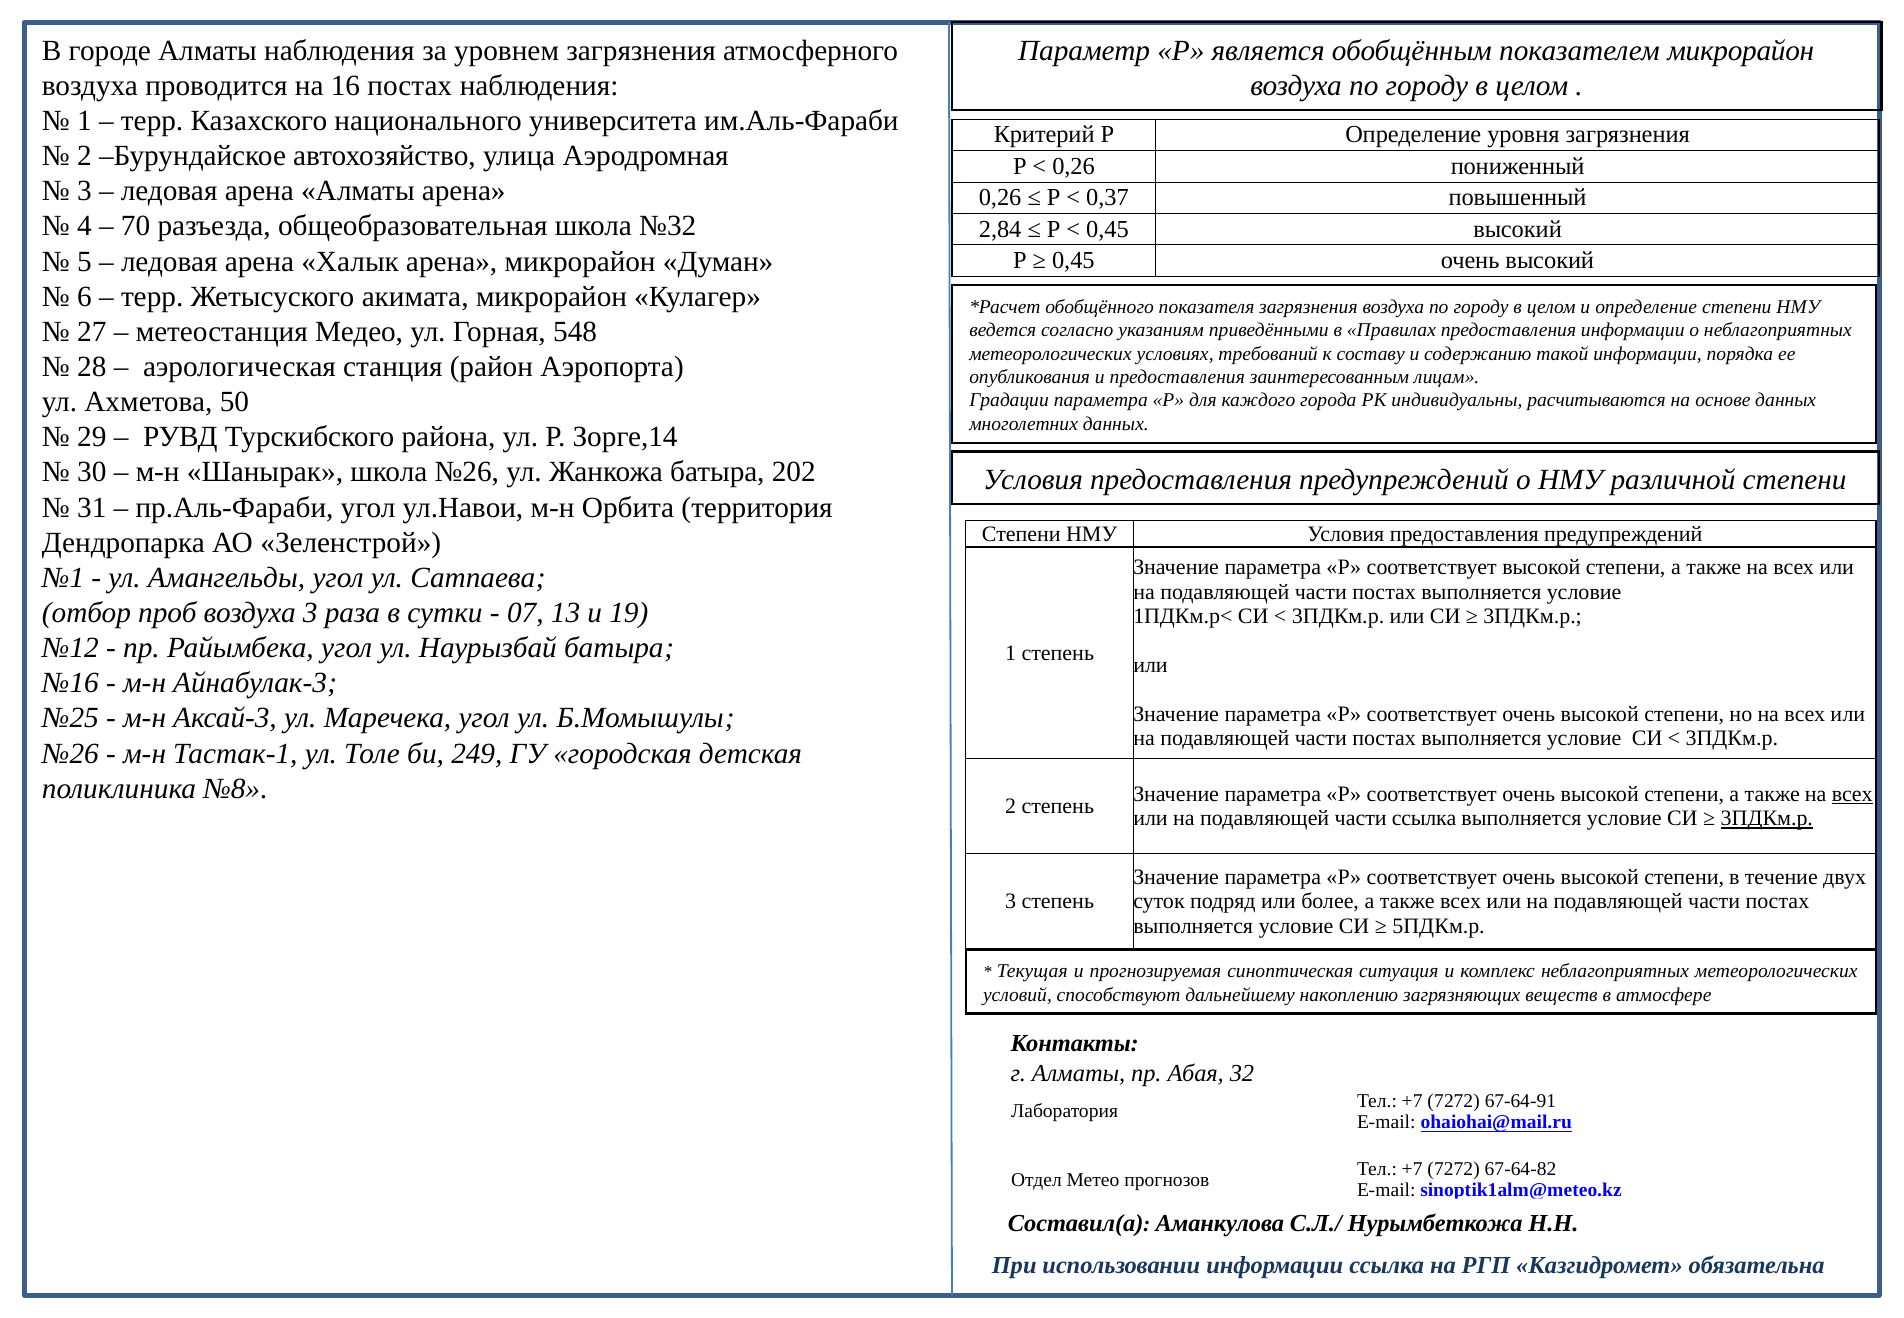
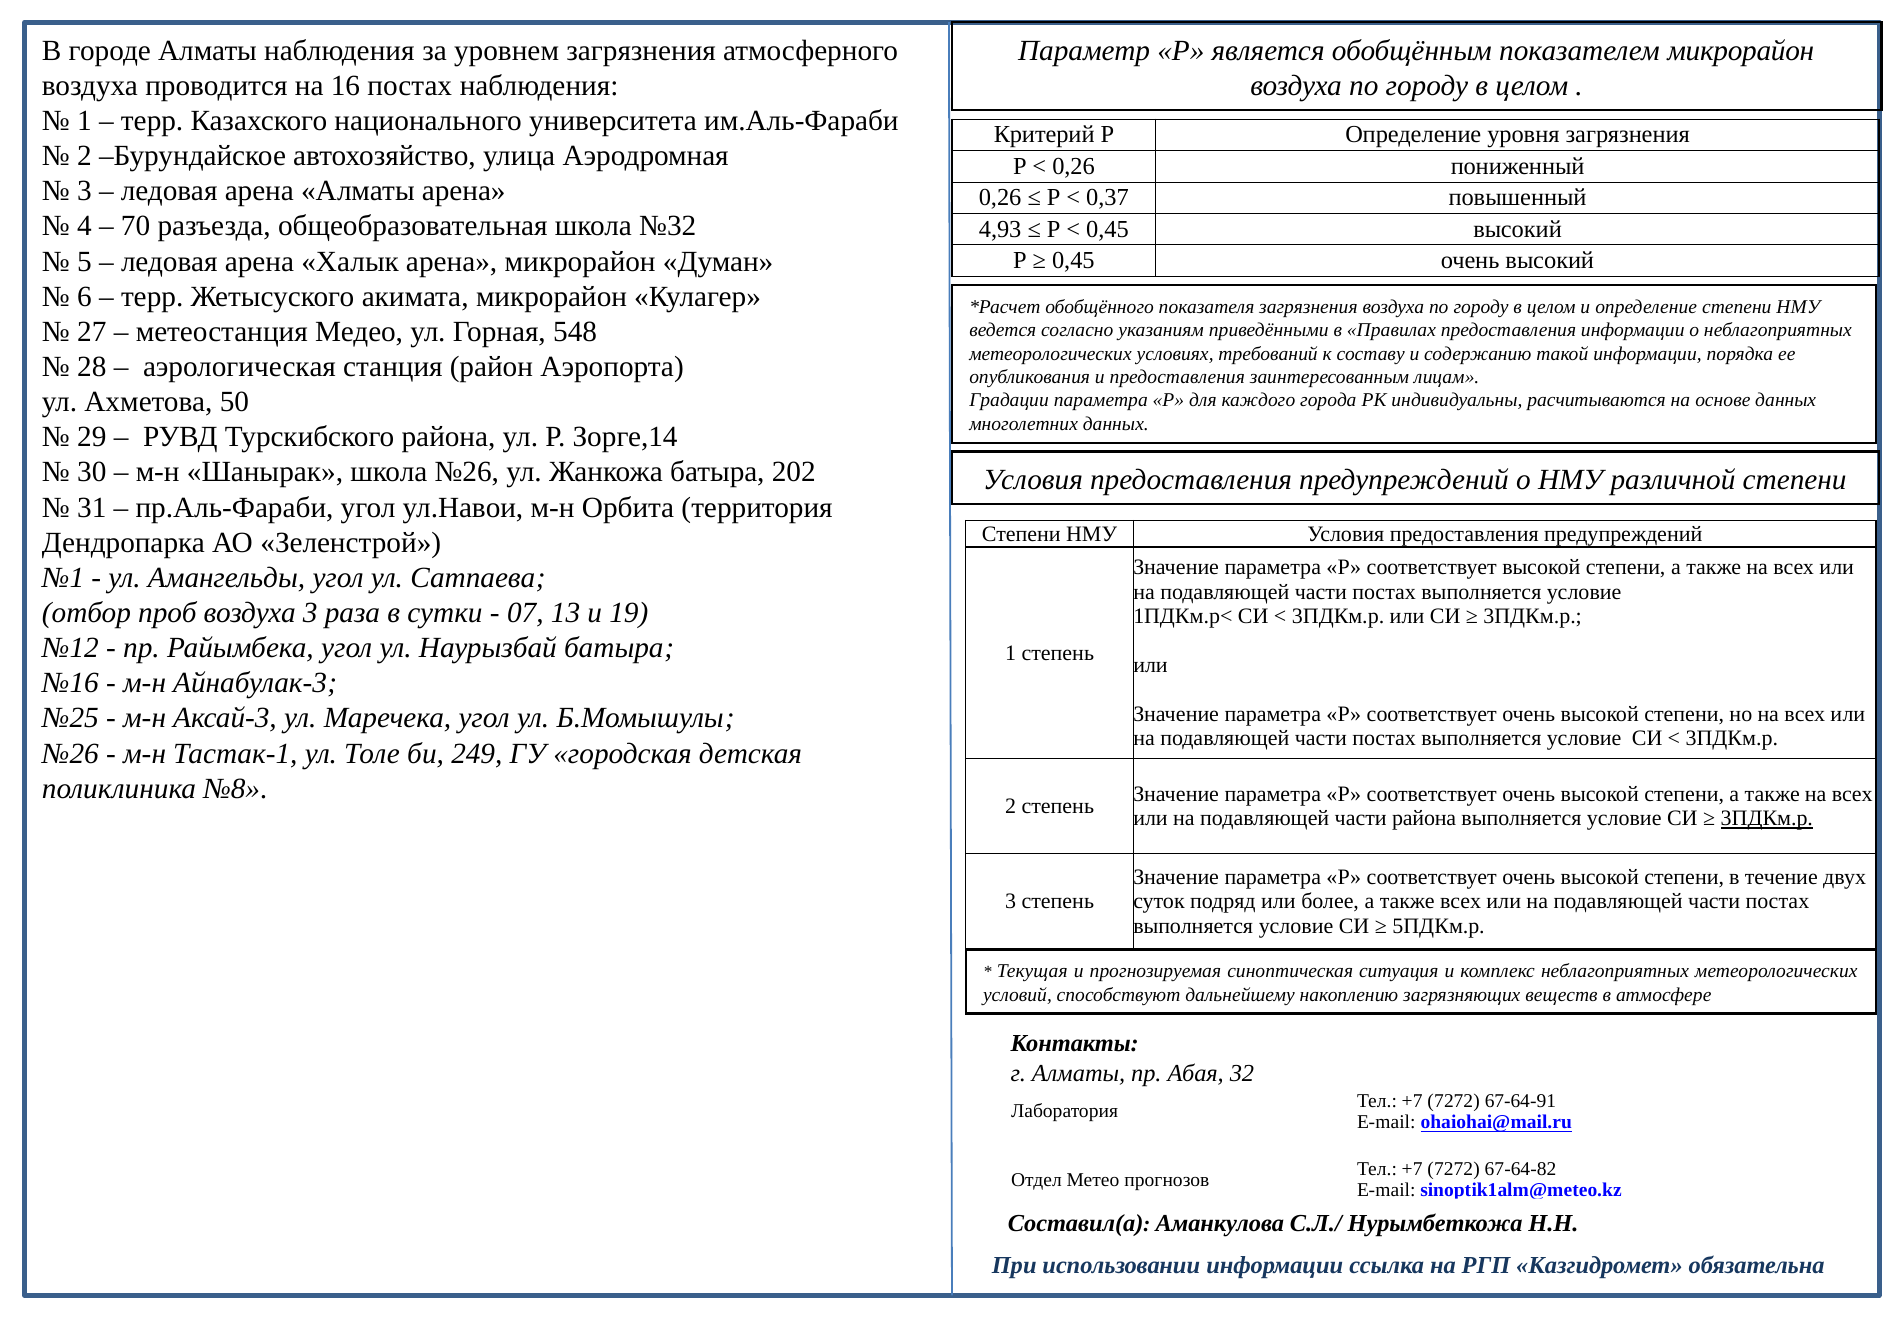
2,84: 2,84 -> 4,93 (1000, 229)
всех underline: present -> none (1852, 794)
части ссылка: ссылка -> района (1424, 819)
